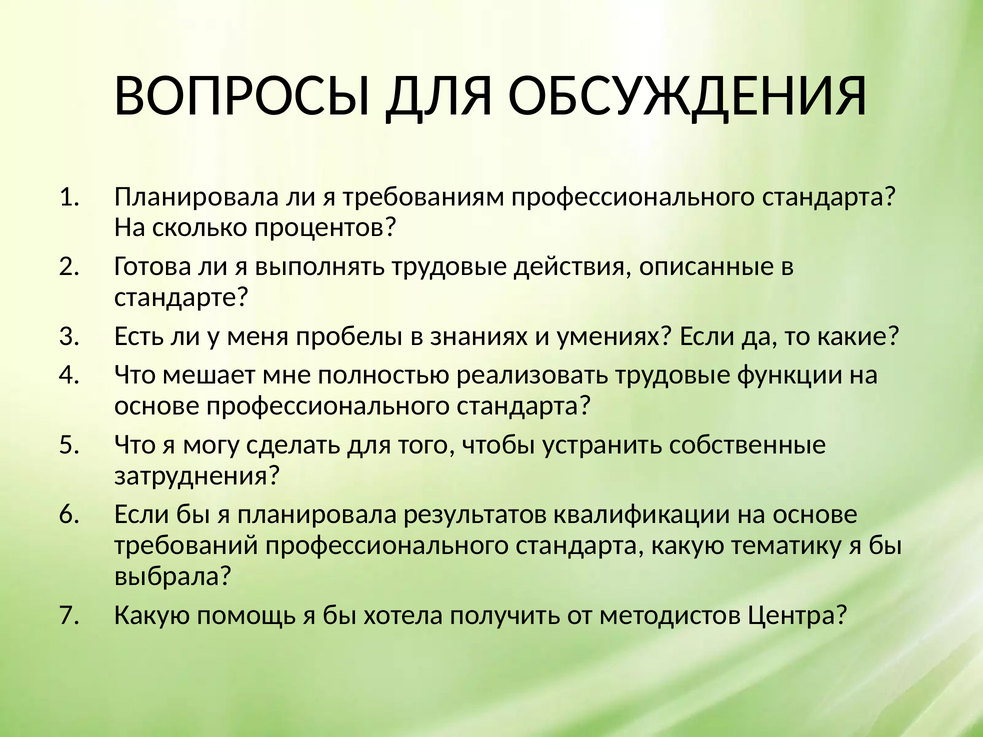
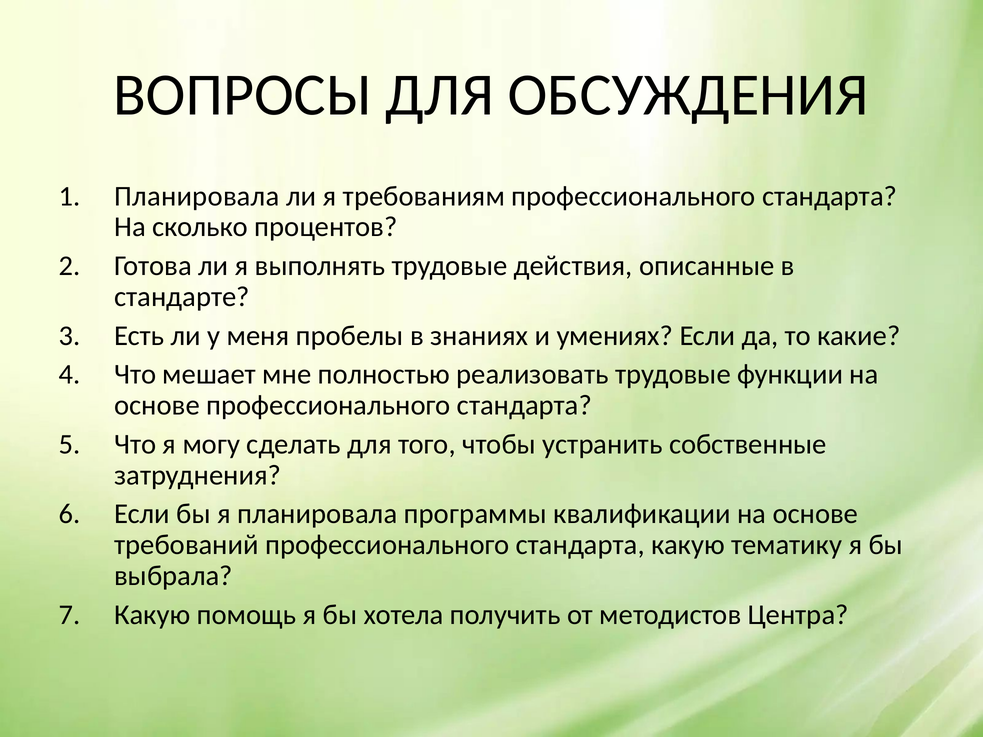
результатов: результатов -> программы (475, 514)
